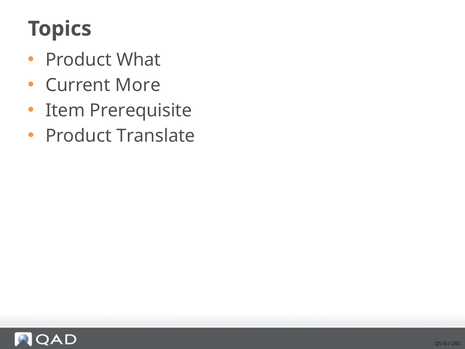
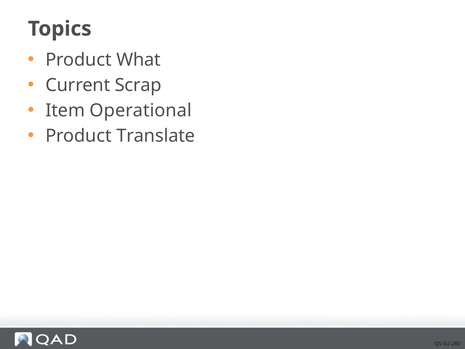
More: More -> Scrap (138, 85)
Prerequisite: Prerequisite -> Operational (141, 110)
